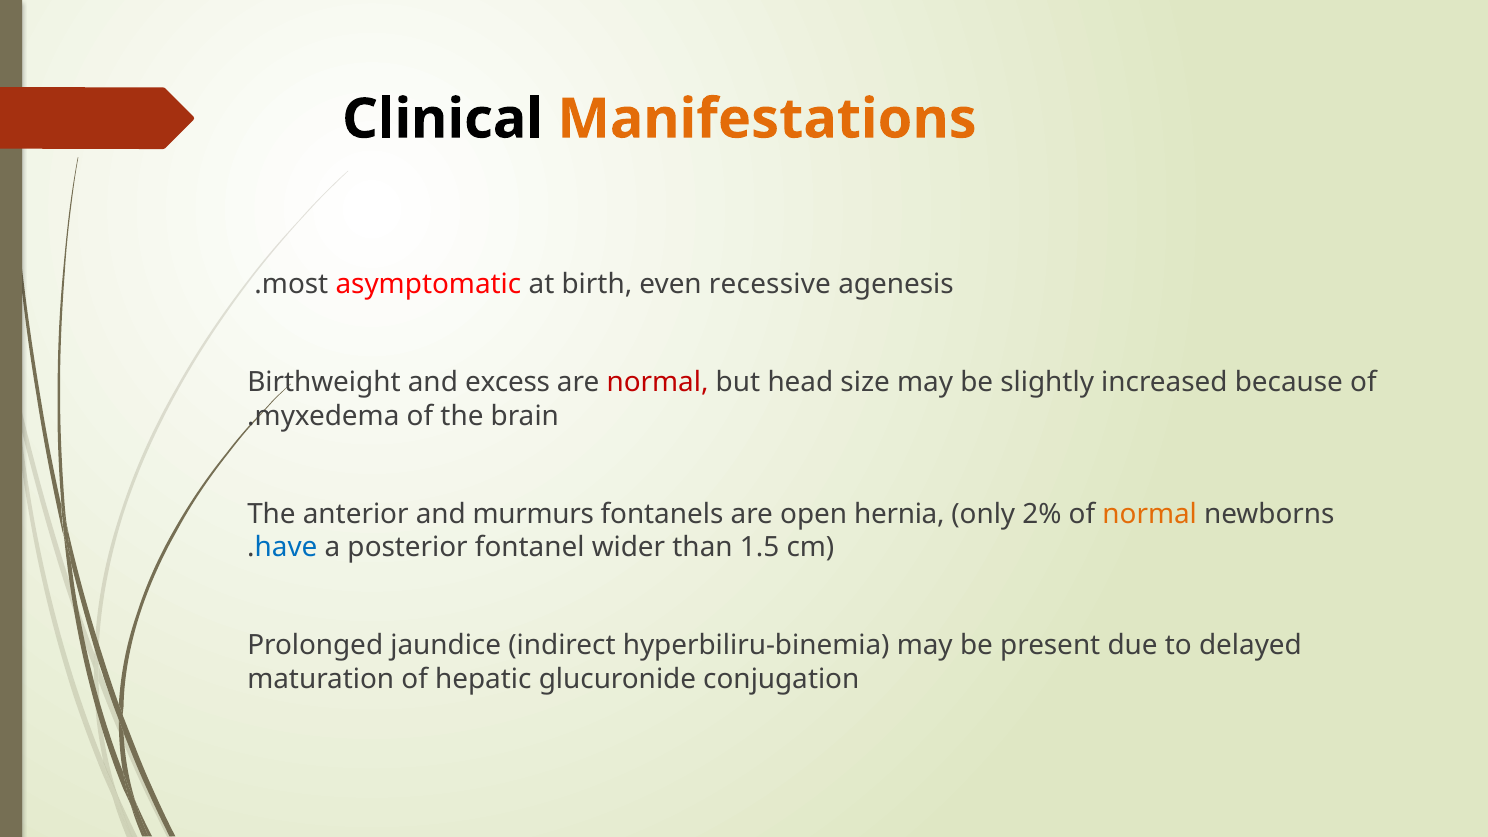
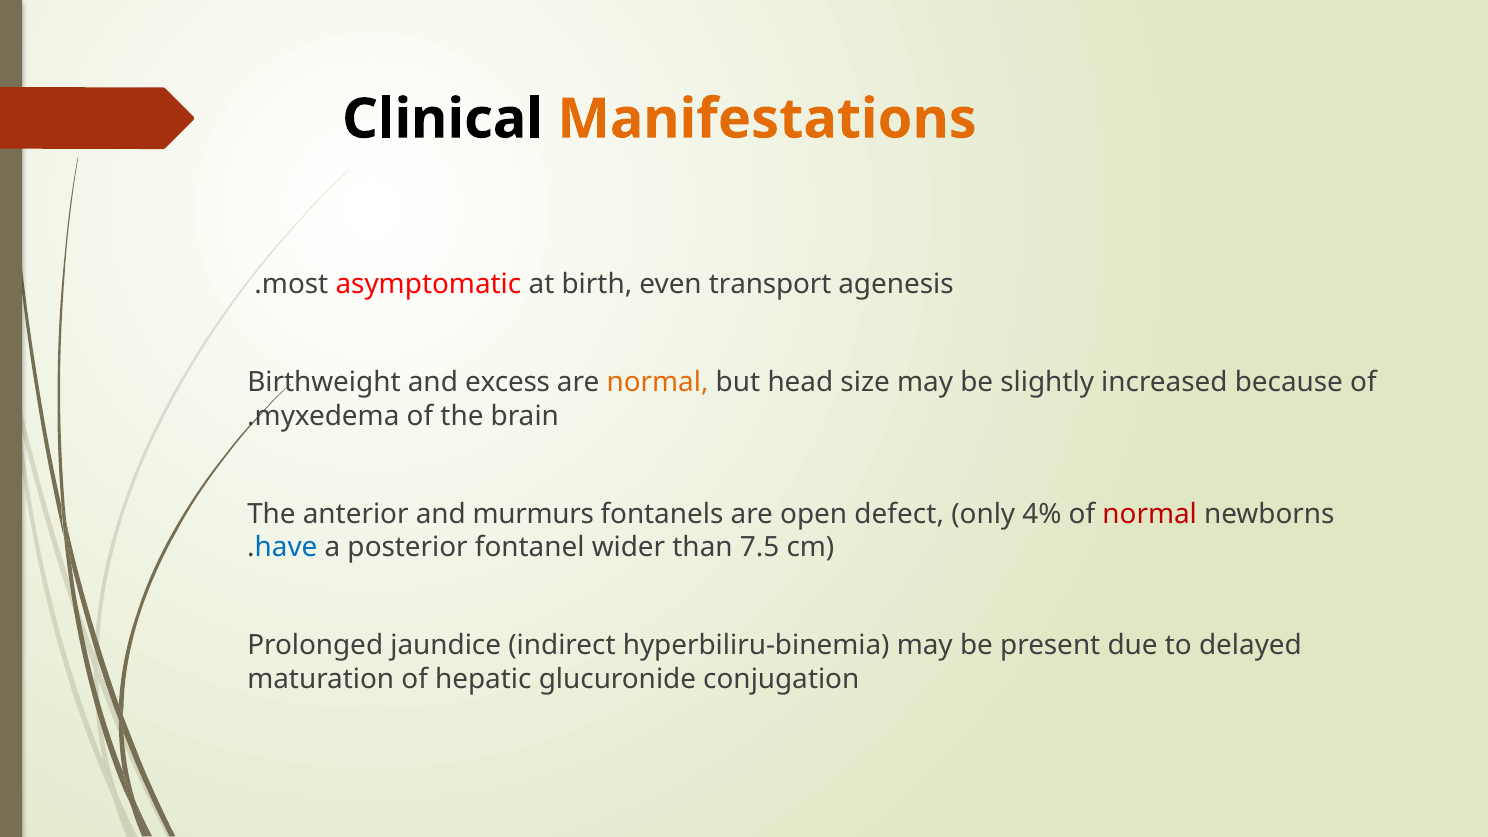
recessive: recessive -> transport (770, 285)
normal colour: red -> orange (658, 383)
hernia: hernia -> defect (899, 514)
2%: 2% -> 4% (1042, 514)
normal colour: orange -> red (1150, 514)
1.5: 1.5 -> 7.5 (760, 548)
